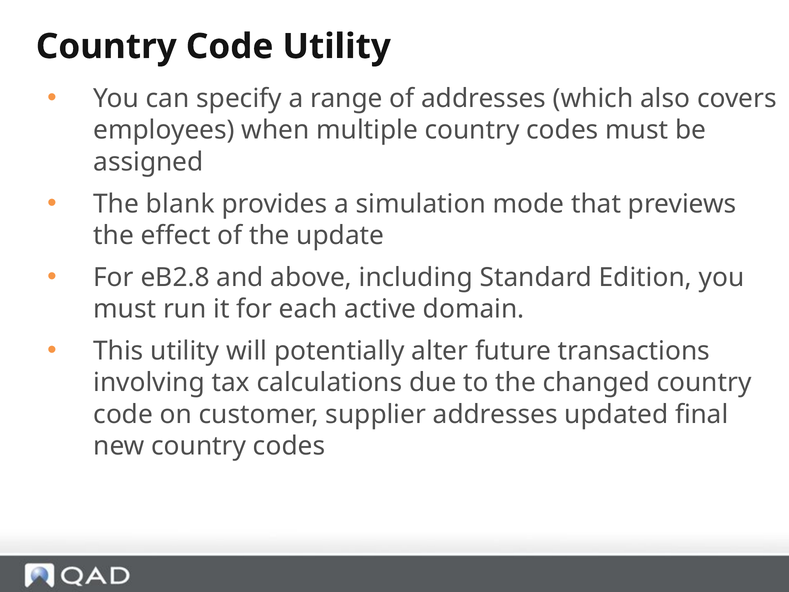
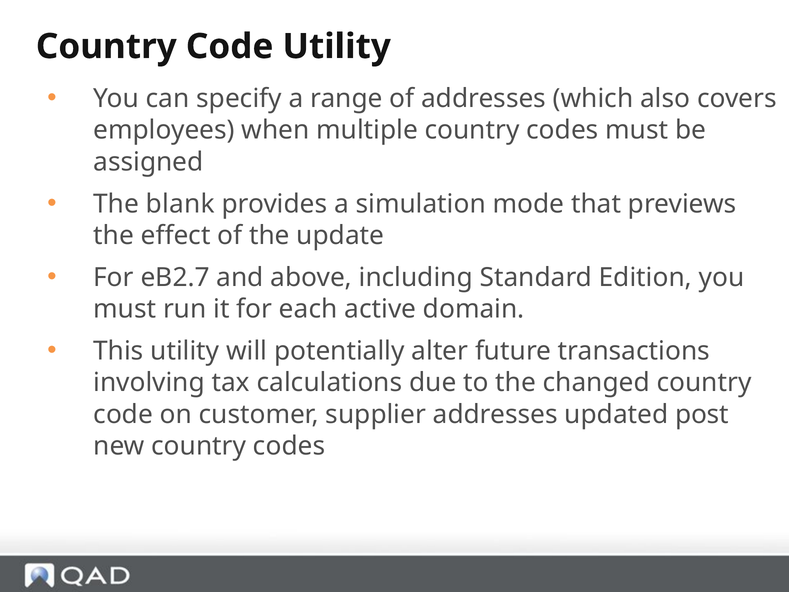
eB2.8: eB2.8 -> eB2.7 (175, 277)
final: final -> post (702, 414)
